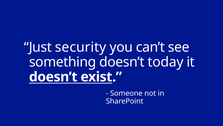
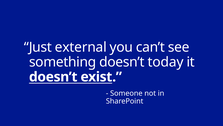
security: security -> external (81, 47)
